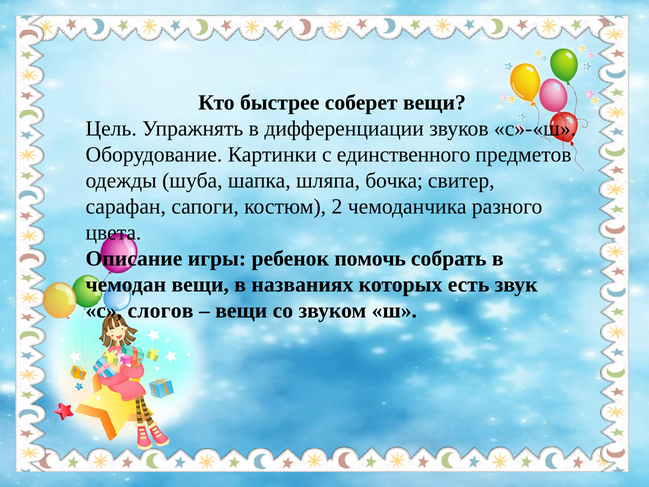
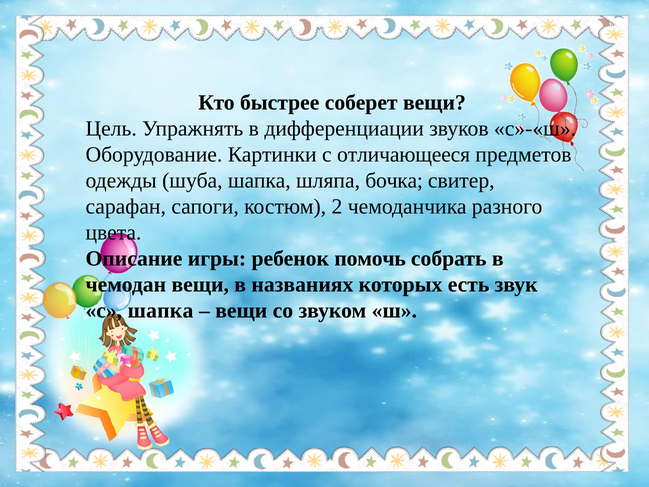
единственного: единственного -> отличающееся (404, 155)
с слогов: слогов -> шапка (161, 310)
